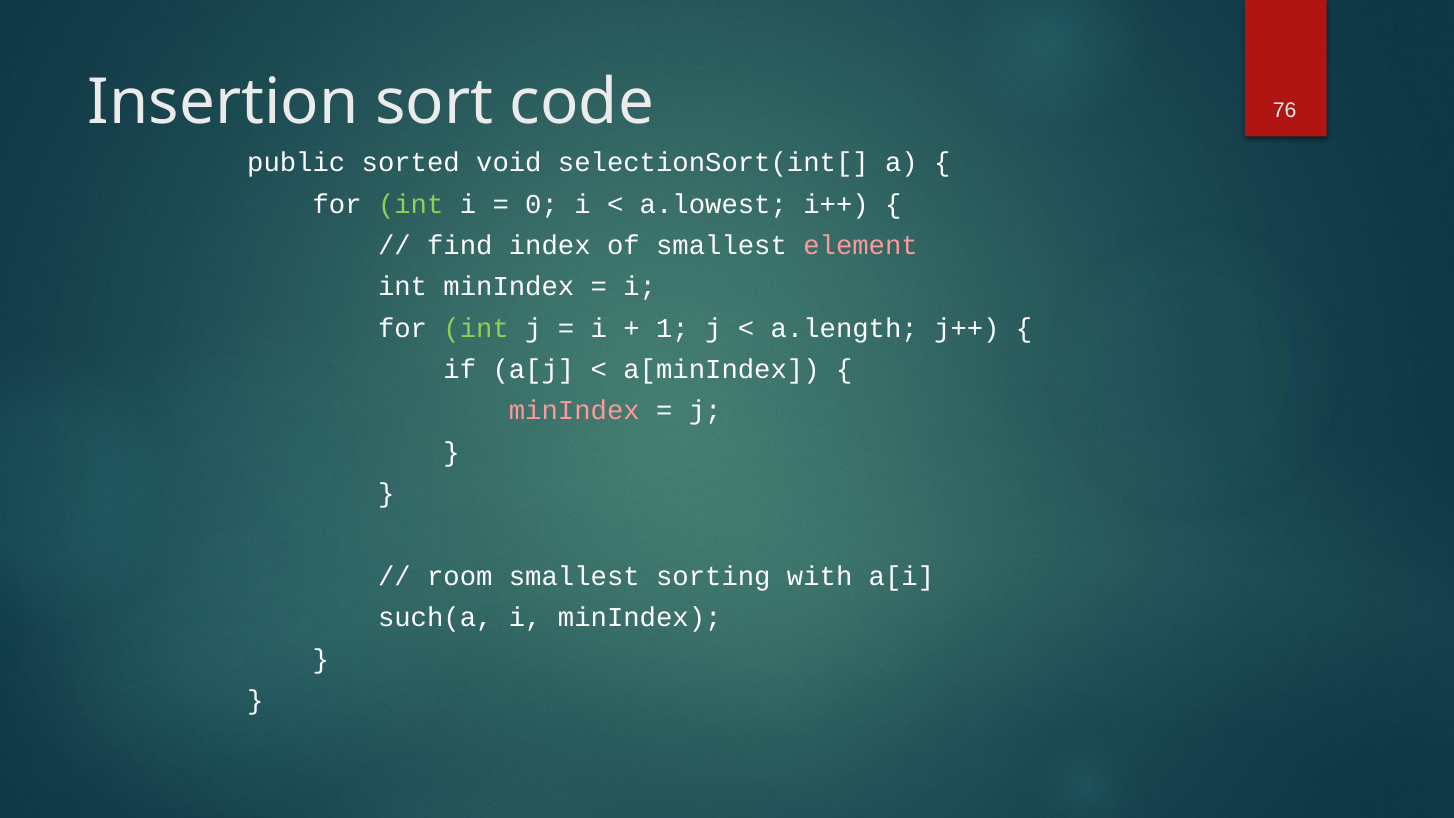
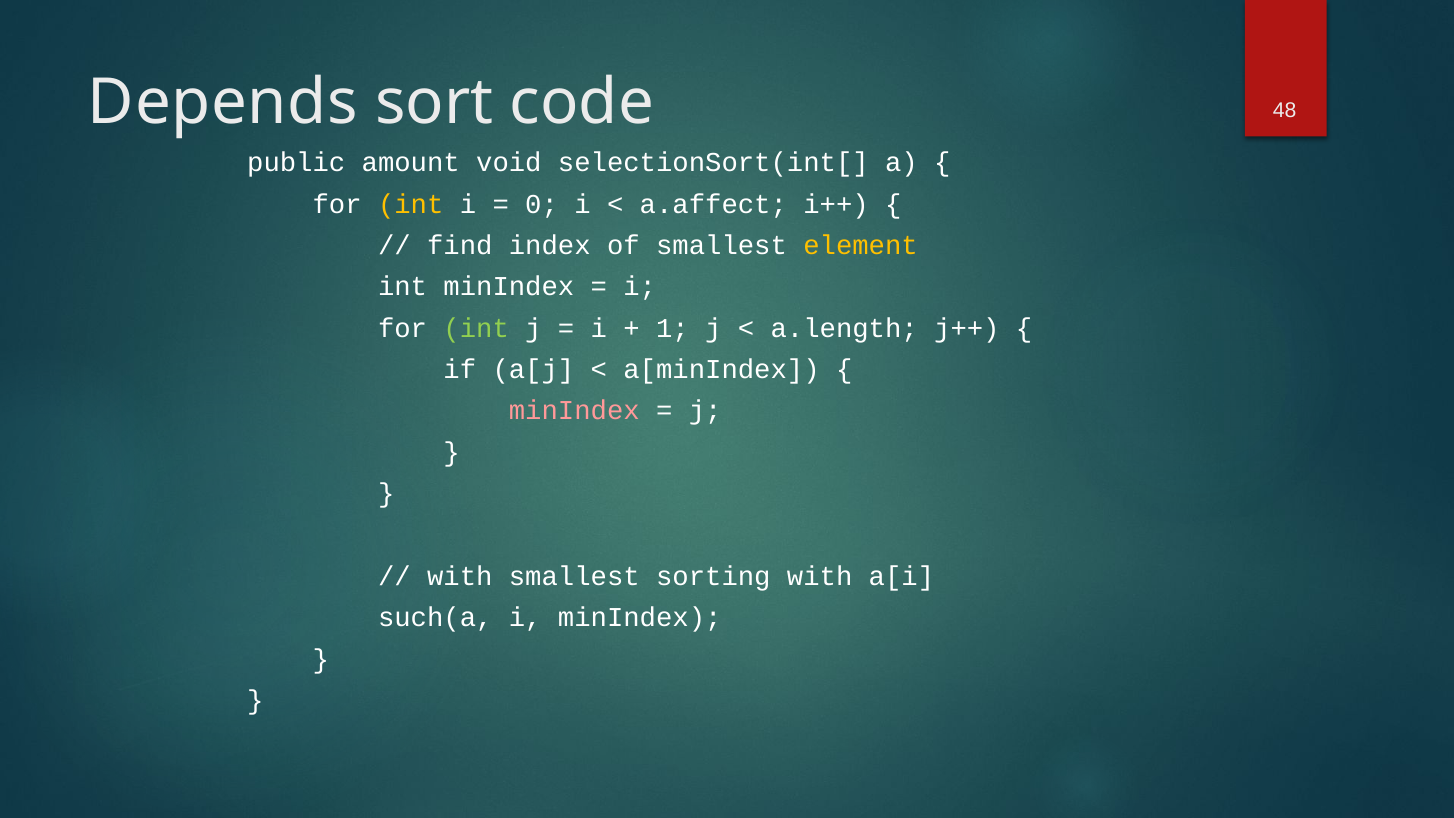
Insertion: Insertion -> Depends (223, 102)
76: 76 -> 48 (1285, 110)
sorted: sorted -> amount (411, 163)
int colour: light green -> yellow (411, 204)
a.lowest: a.lowest -> a.affect (713, 204)
element colour: pink -> yellow (861, 246)
room: room -> with (460, 576)
